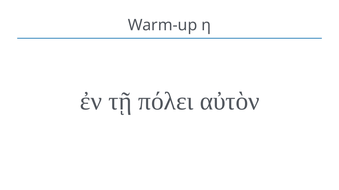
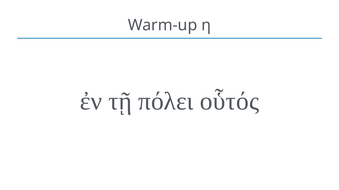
αὐτὸν: αὐτὸν -> οὗτός (230, 102)
